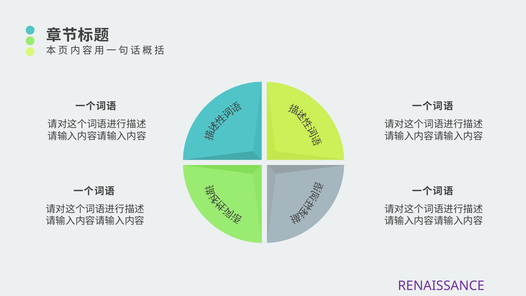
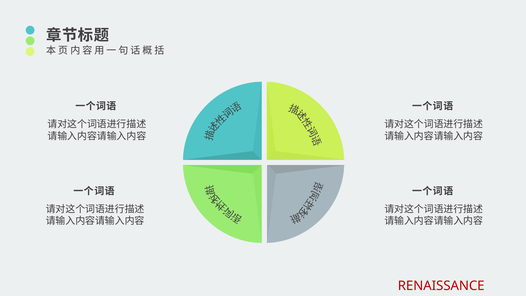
RENAISSANCE colour: purple -> red (441, 286)
